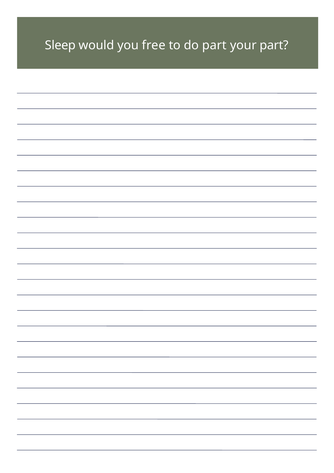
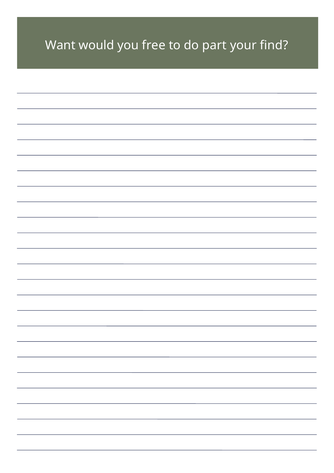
Sleep: Sleep -> Want (60, 45)
your part: part -> find (274, 45)
